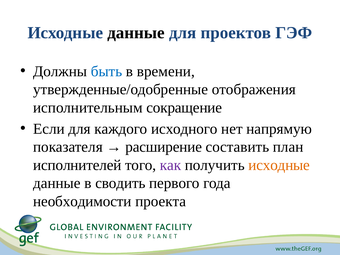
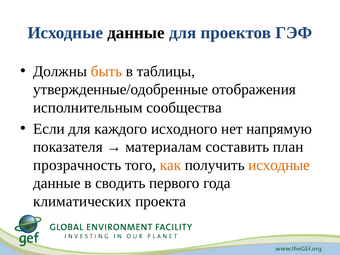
быть colour: blue -> orange (106, 71)
времени: времени -> таблицы (166, 71)
сокращение: сокращение -> сообщества (184, 108)
расширение: расширение -> материалам (164, 147)
исполнителей: исполнителей -> прозрачность (77, 165)
как colour: purple -> orange (171, 165)
необходимости: необходимости -> климатических (82, 201)
